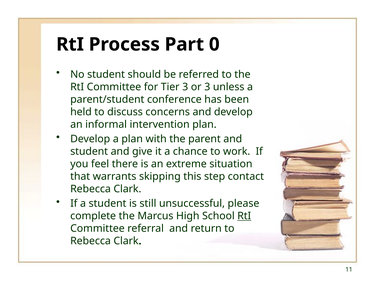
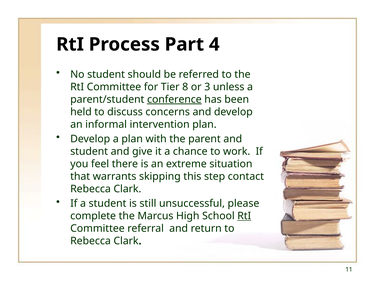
0: 0 -> 4 (214, 44)
Tier 3: 3 -> 8 (185, 87)
conference underline: none -> present (174, 99)
